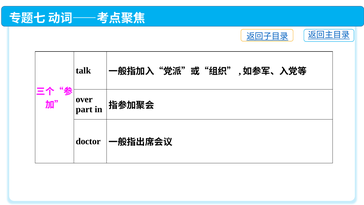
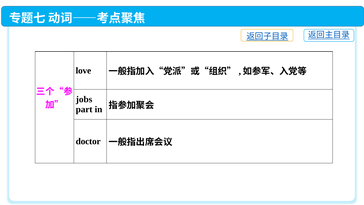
talk: talk -> love (83, 70)
over: over -> jobs (84, 99)
